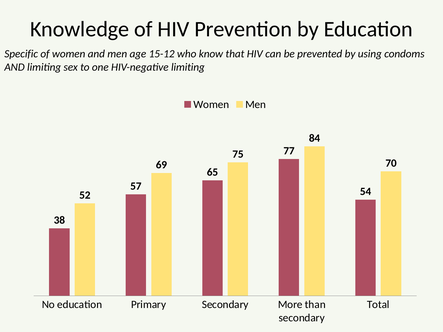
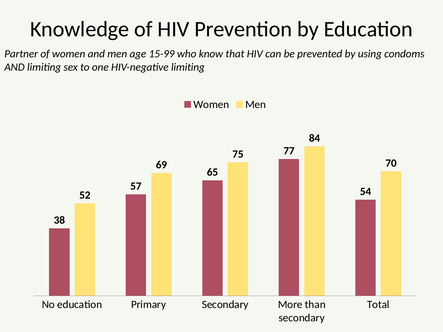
Specific: Specific -> Partner (21, 54)
15-12: 15-12 -> 15-99 (162, 54)
